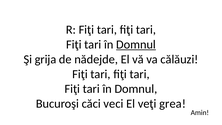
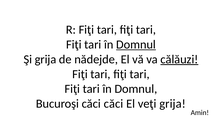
călăuzi underline: none -> present (179, 59)
căci veci: veci -> căci (113, 104)
veţi grea: grea -> grija (173, 104)
